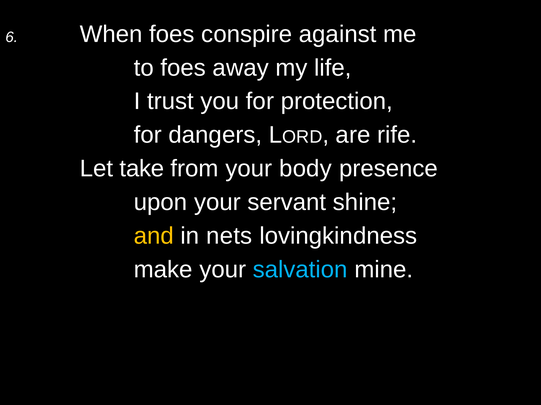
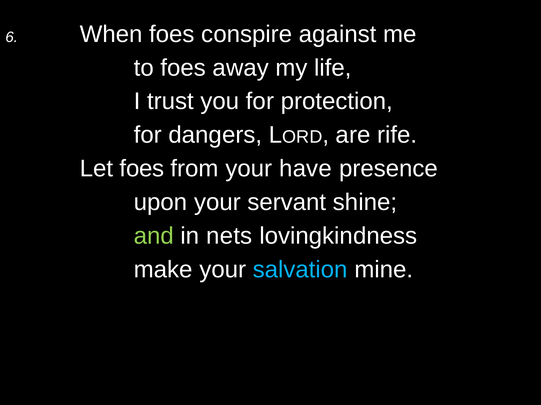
Let take: take -> foes (142, 169)
body: body -> have (305, 169)
and colour: yellow -> light green (154, 236)
